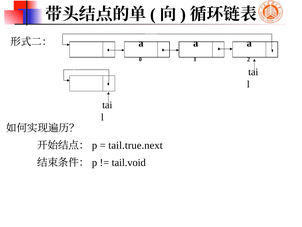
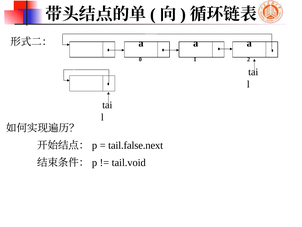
tail.true.next: tail.true.next -> tail.false.next (136, 145)
